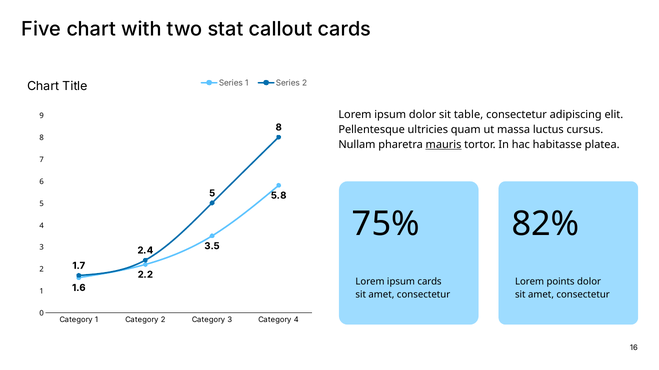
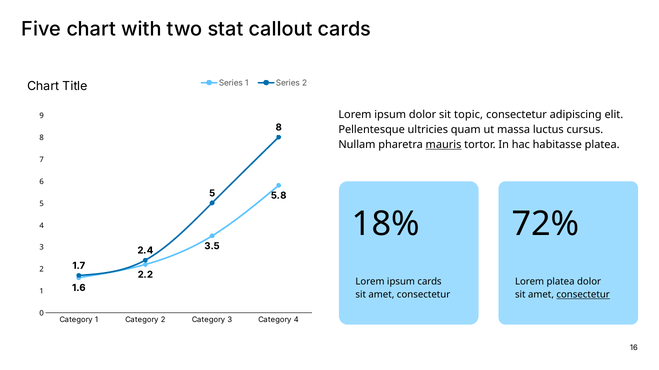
table: table -> topic (469, 115)
75%: 75% -> 18% (386, 224)
82%: 82% -> 72% (545, 224)
Lorem points: points -> platea (561, 282)
consectetur underline: none -> present (583, 295)
